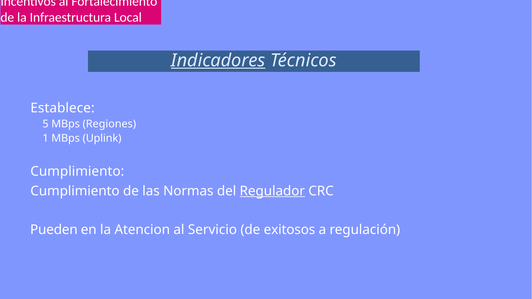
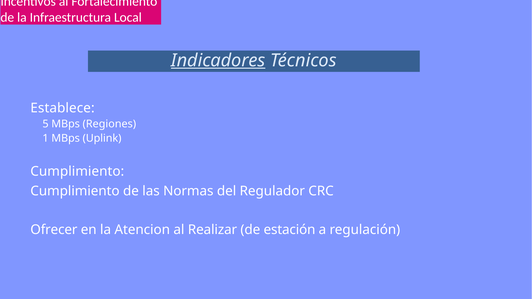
Regulador underline: present -> none (272, 191)
Pueden: Pueden -> Ofrecer (54, 230)
Servicio: Servicio -> Realizar (212, 230)
exitosos: exitosos -> estación (290, 230)
